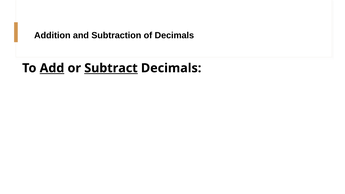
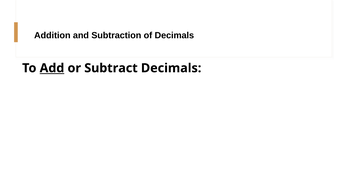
Subtract underline: present -> none (111, 68)
